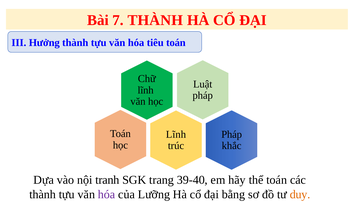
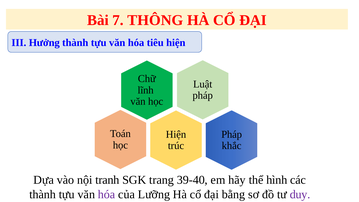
7 THÀNH: THÀNH -> THÔNG (155, 20)
tiêu toán: toán -> hiện (176, 43)
Lĩnh: Lĩnh -> Hiện (176, 134)
thể toán: toán -> hình (277, 180)
duy colour: orange -> purple (300, 194)
